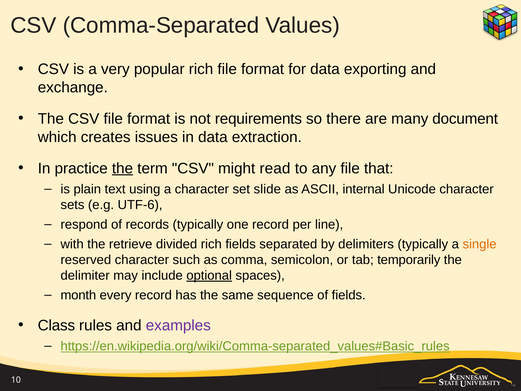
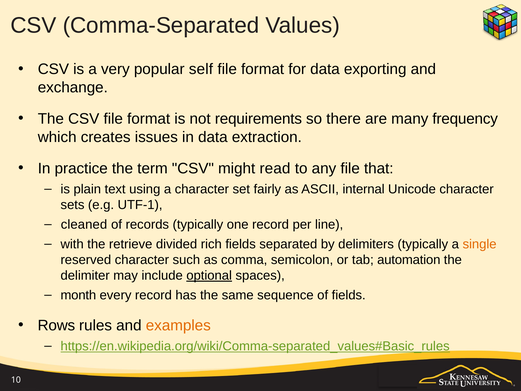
popular rich: rich -> self (201, 69)
document: document -> frequency (465, 119)
the underline: present -> none (123, 168)
slide: slide -> fairly (267, 189)
UTF-6: UTF-6 -> UTF-1 (140, 205)
respond: respond -> cleaned (84, 224)
temporarily: temporarily -> automation (409, 260)
Class: Class -> Rows (56, 325)
examples colour: purple -> orange (178, 325)
